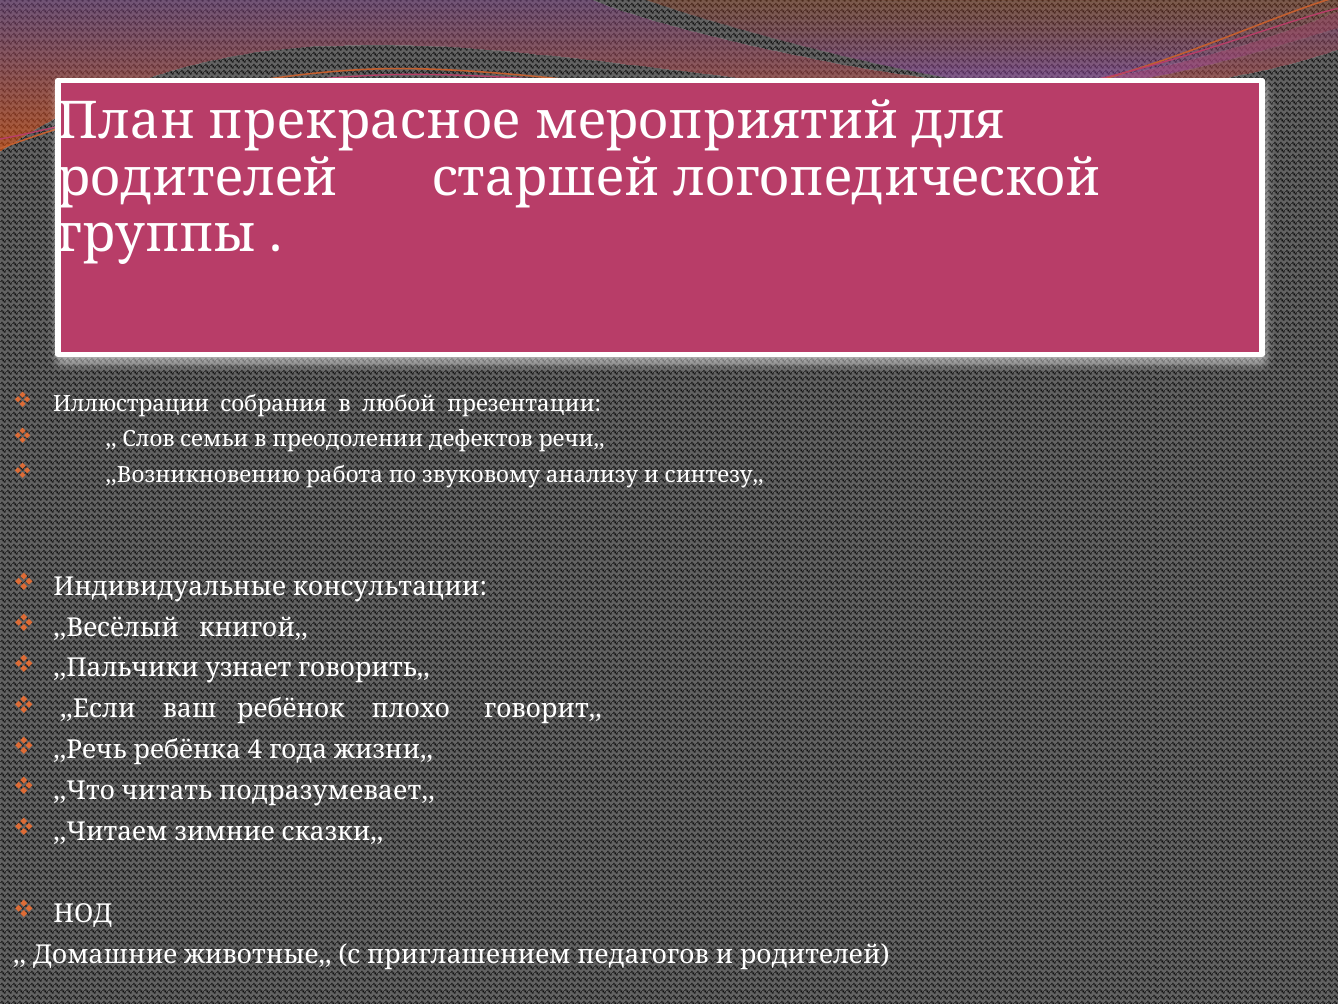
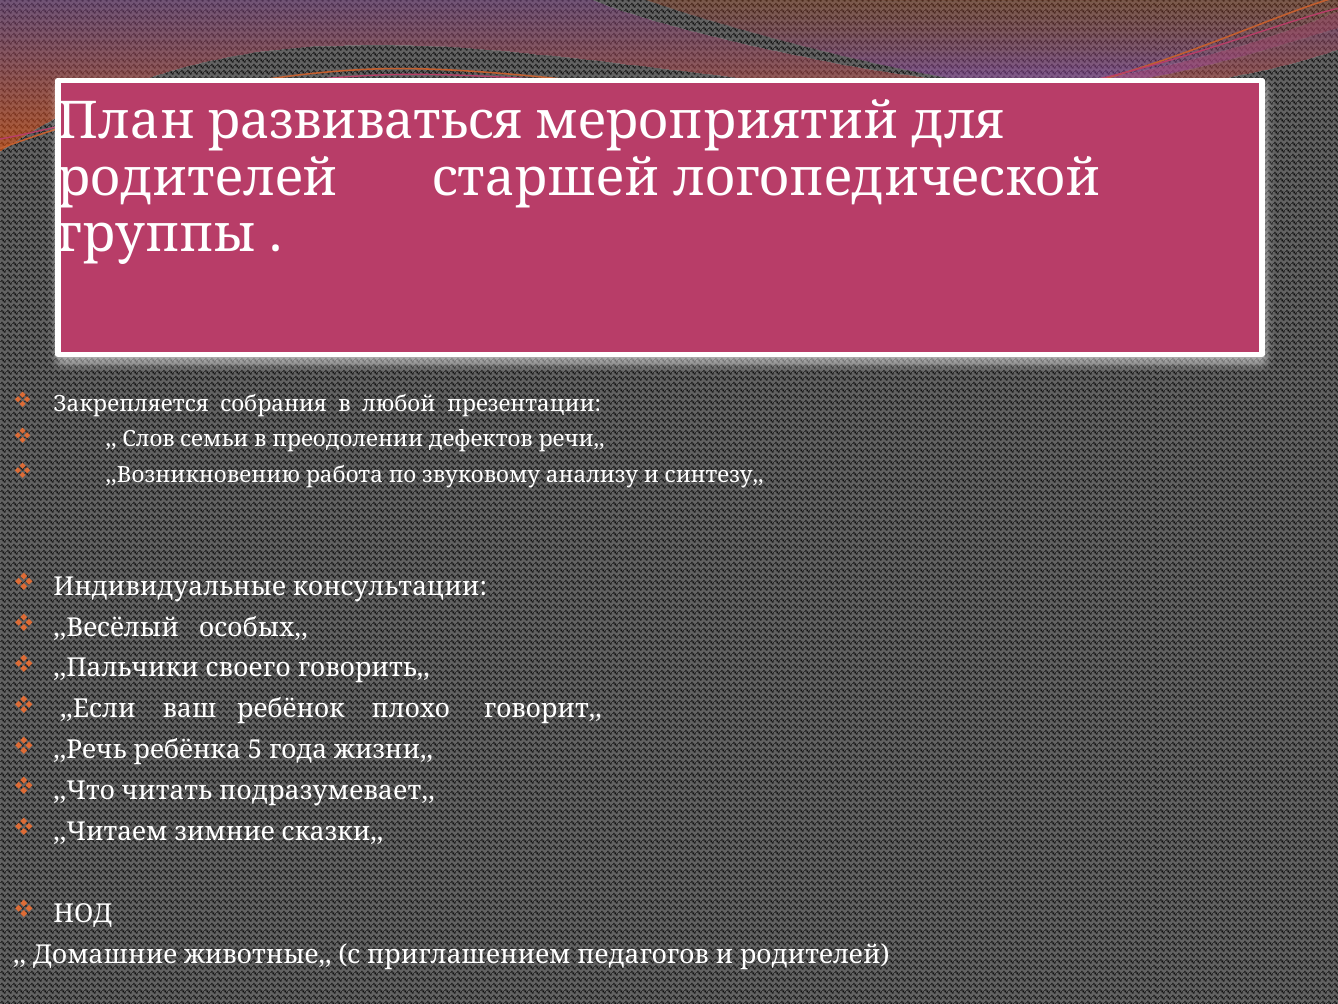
прекрасное: прекрасное -> развиваться (365, 122)
Иллюстрации: Иллюстрации -> Закрепляется (131, 404)
книгой: книгой -> особых (254, 627)
узнает: узнает -> своего (248, 668)
4: 4 -> 5 (255, 750)
